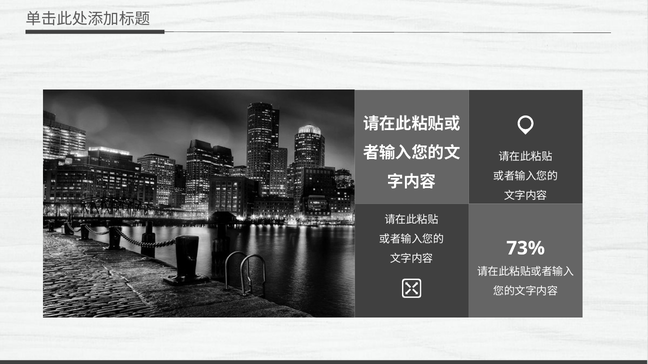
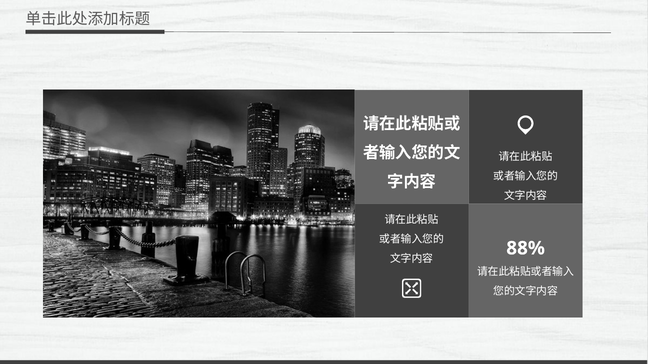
73%: 73% -> 88% (526, 249)
